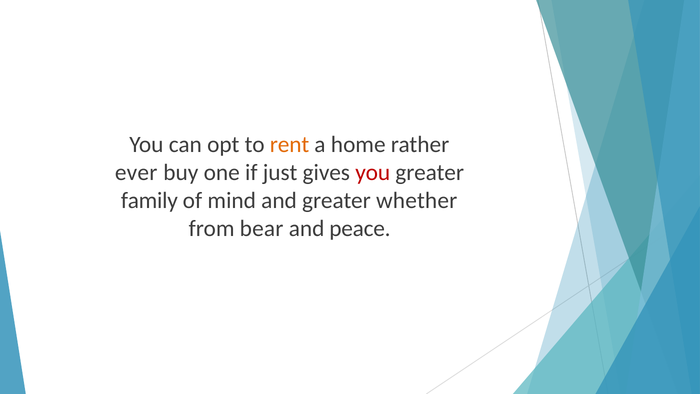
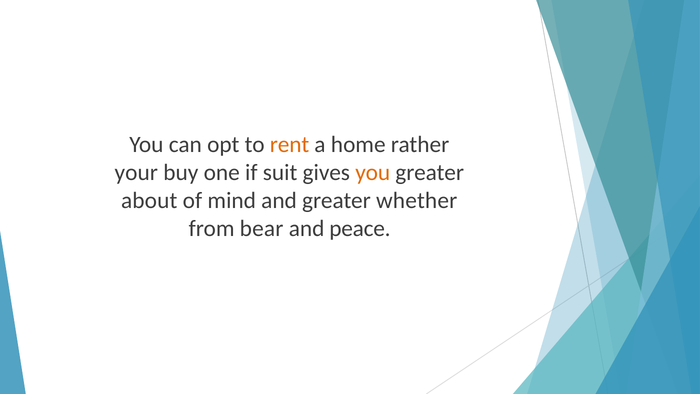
ever: ever -> your (136, 172)
just: just -> suit (280, 172)
you colour: red -> orange (373, 172)
family: family -> about (149, 200)
